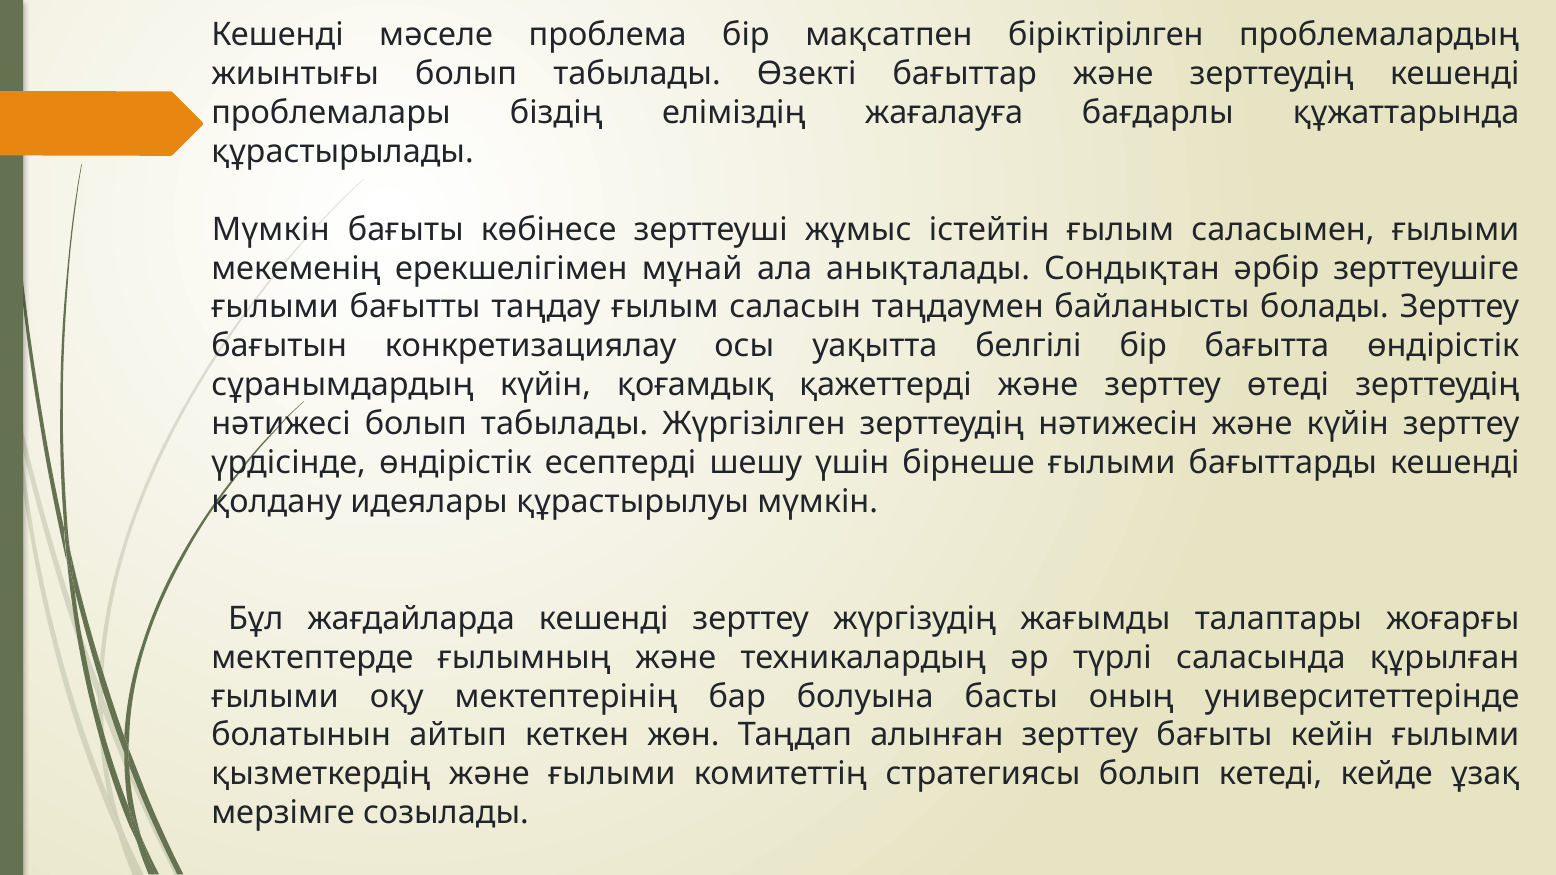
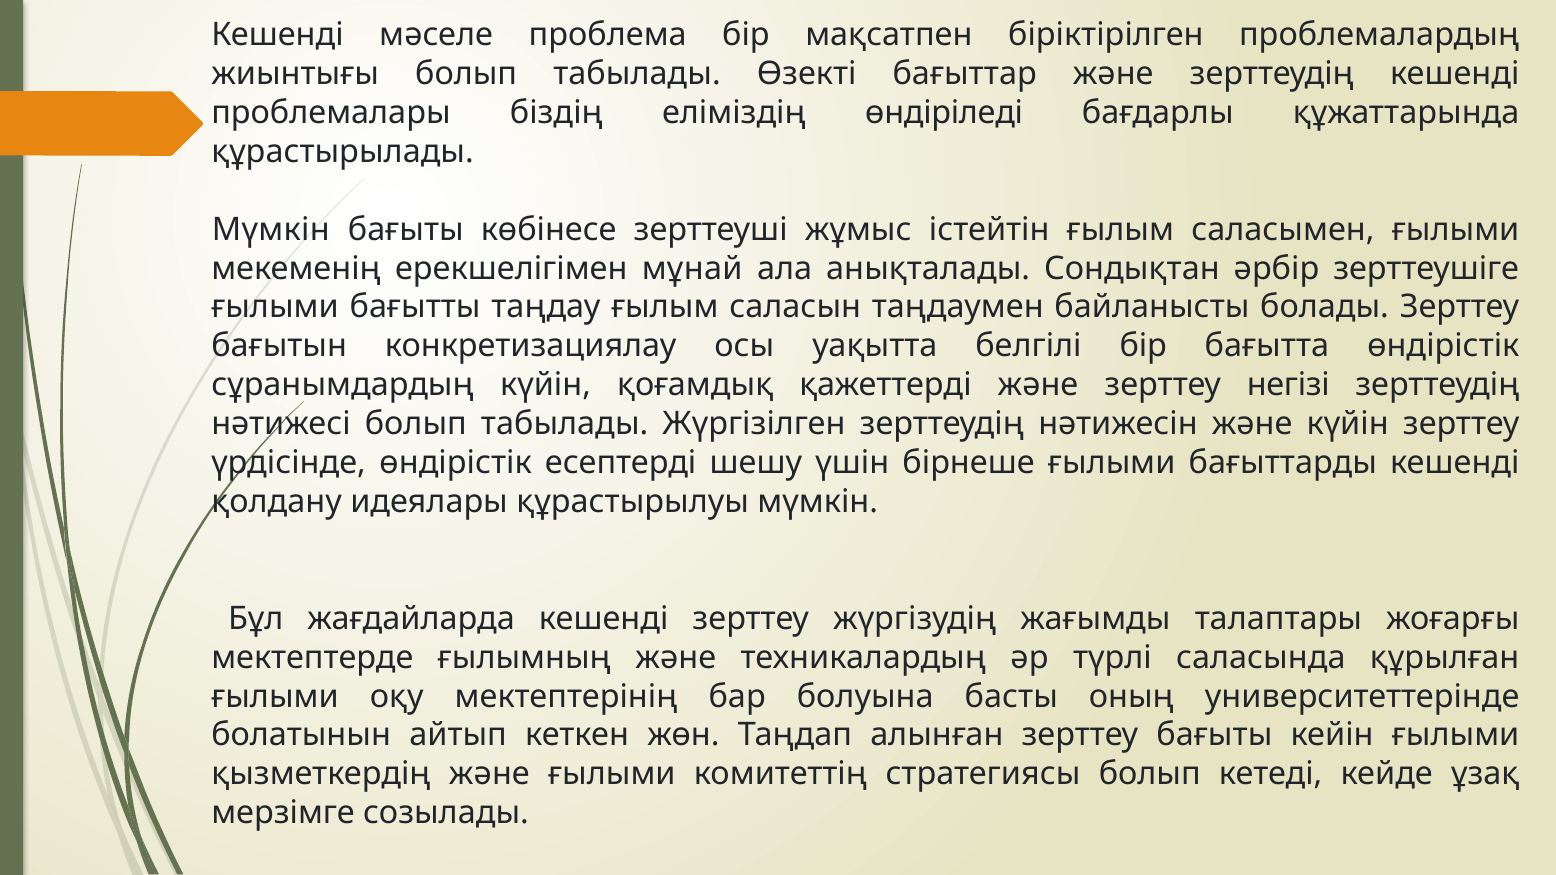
жағалауға: жағалауға -> өндіріледі (944, 113)
өтеді: өтеді -> негізі (1288, 385)
